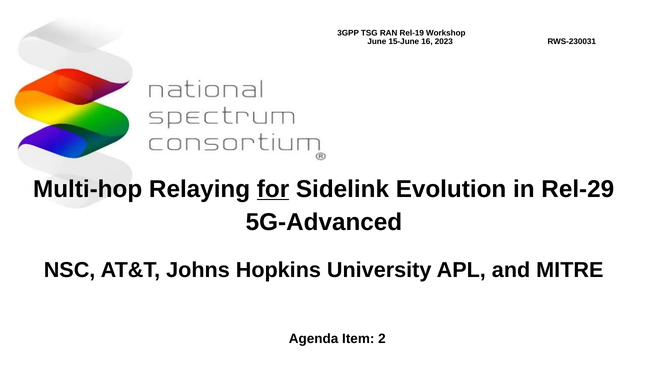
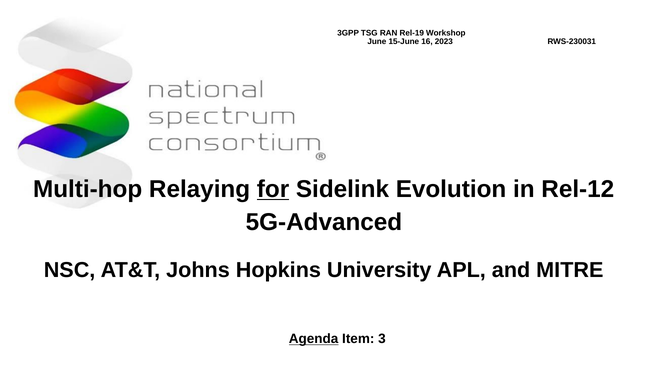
Rel-29: Rel-29 -> Rel-12 (578, 189)
Agenda underline: none -> present (314, 338)
2: 2 -> 3 (382, 338)
